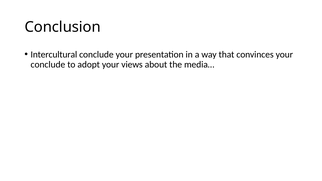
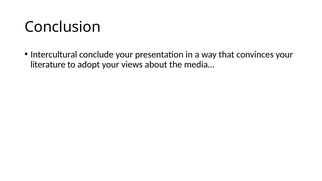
conclude: conclude -> literature (48, 65)
